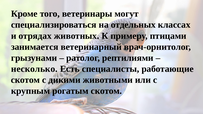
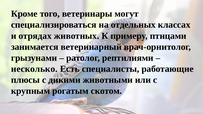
скотом: скотом -> плюсы (25, 80)
